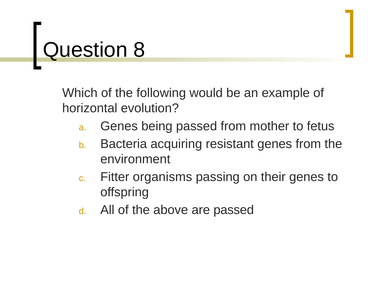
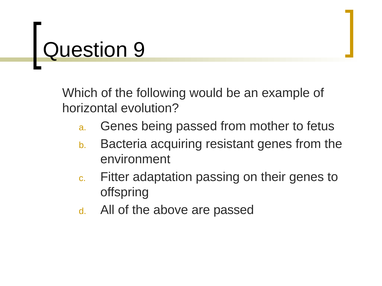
8: 8 -> 9 (139, 50)
organisms: organisms -> adaptation (163, 177)
